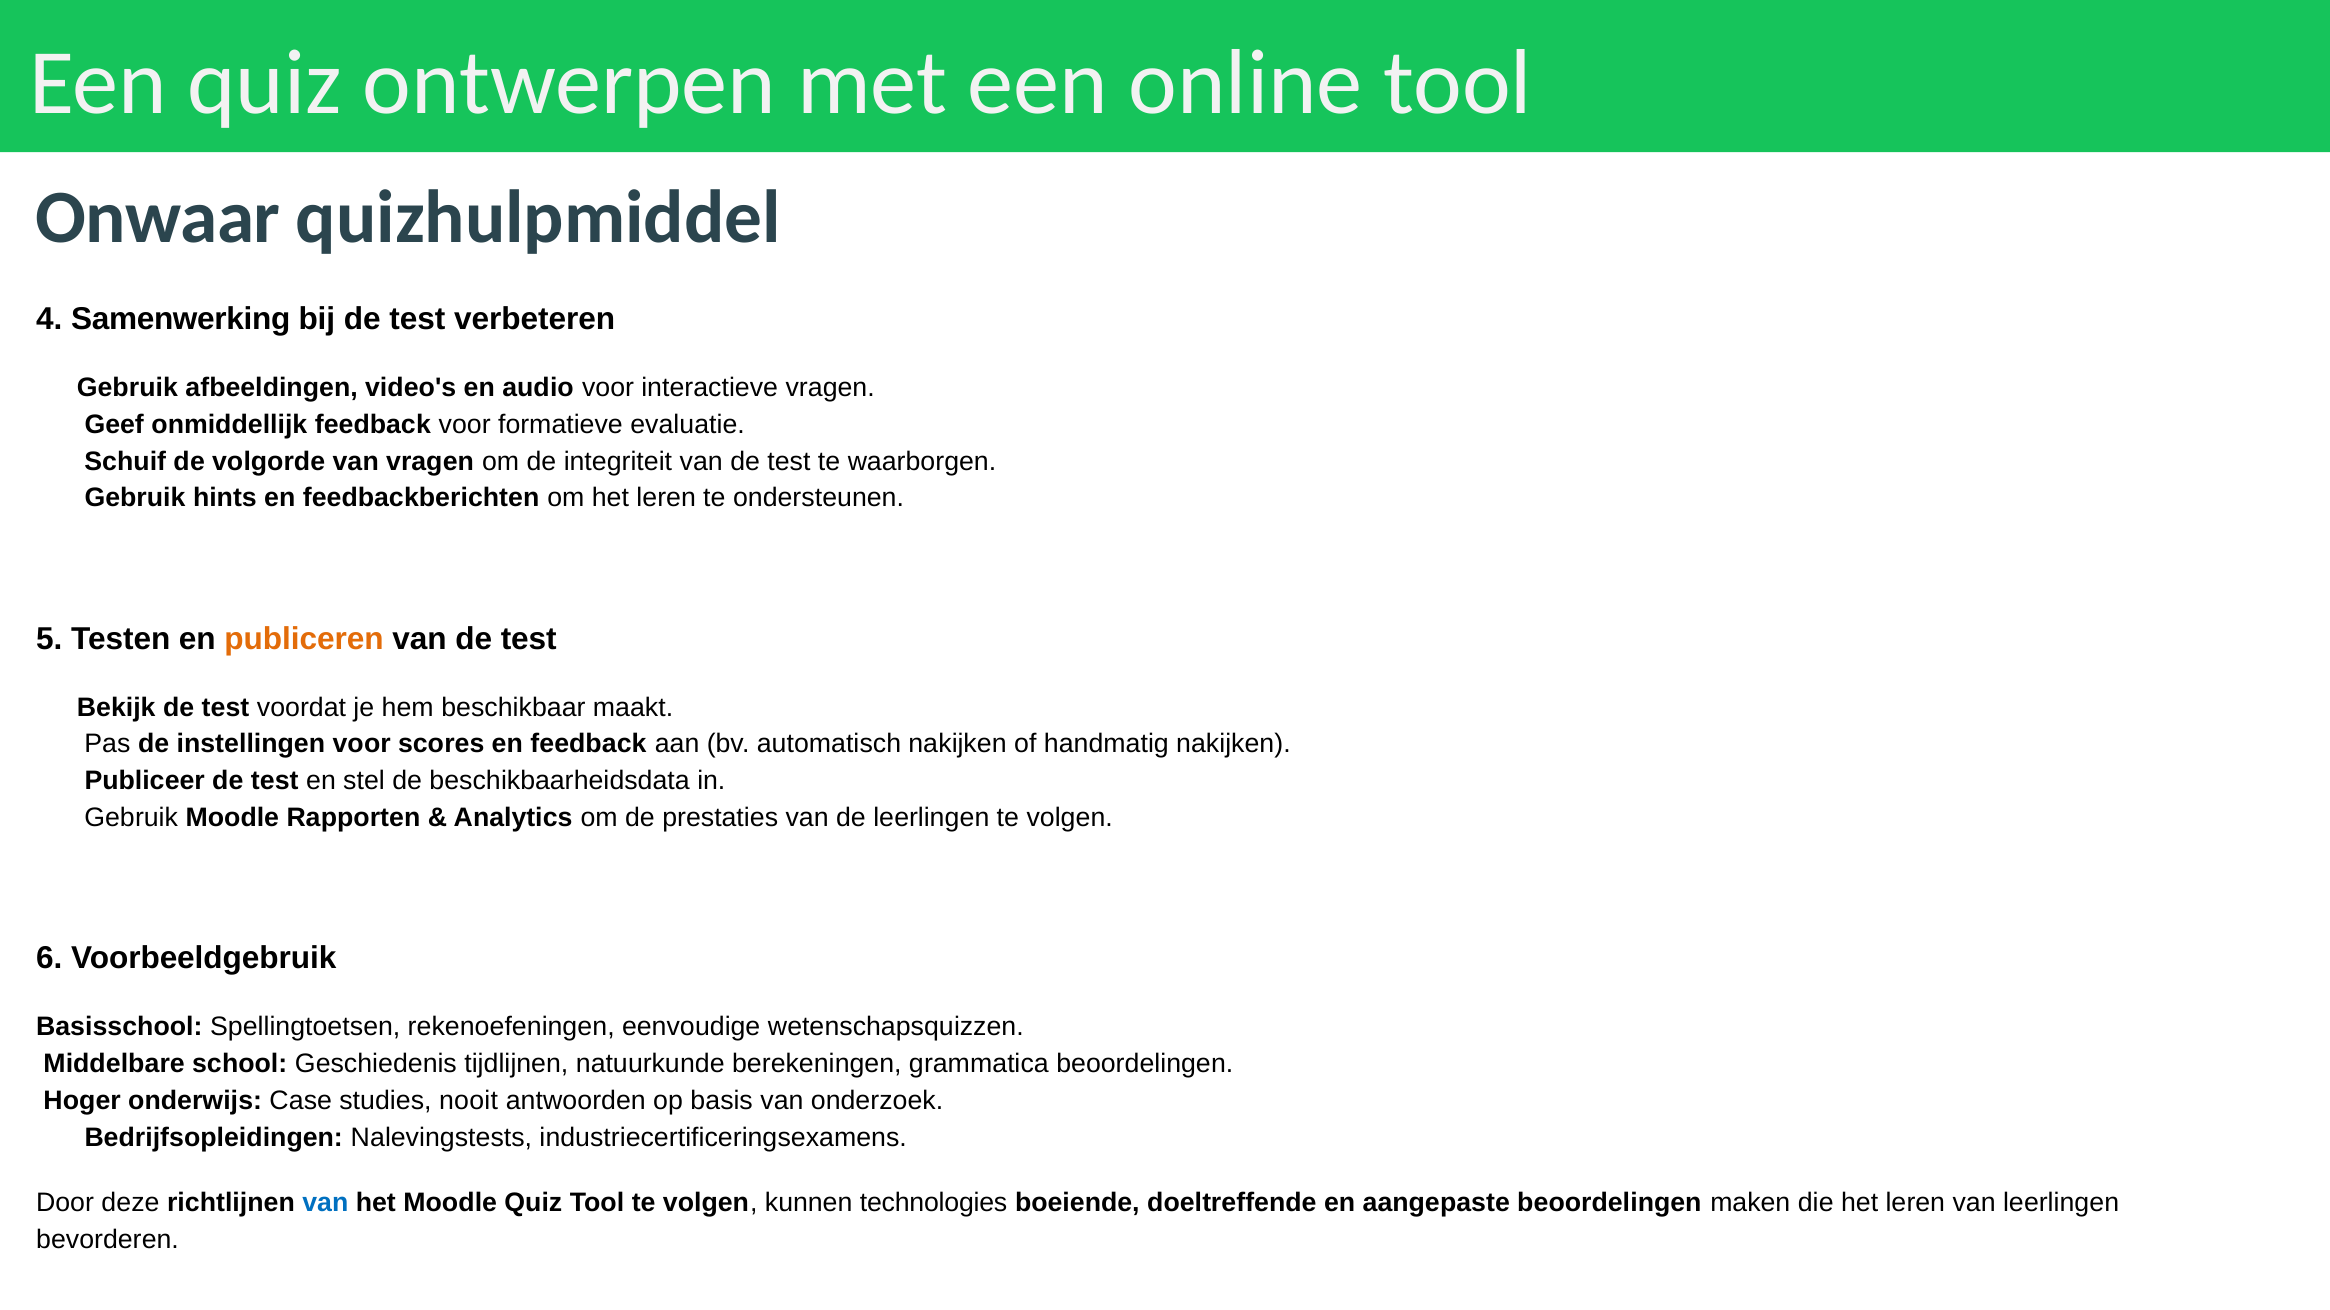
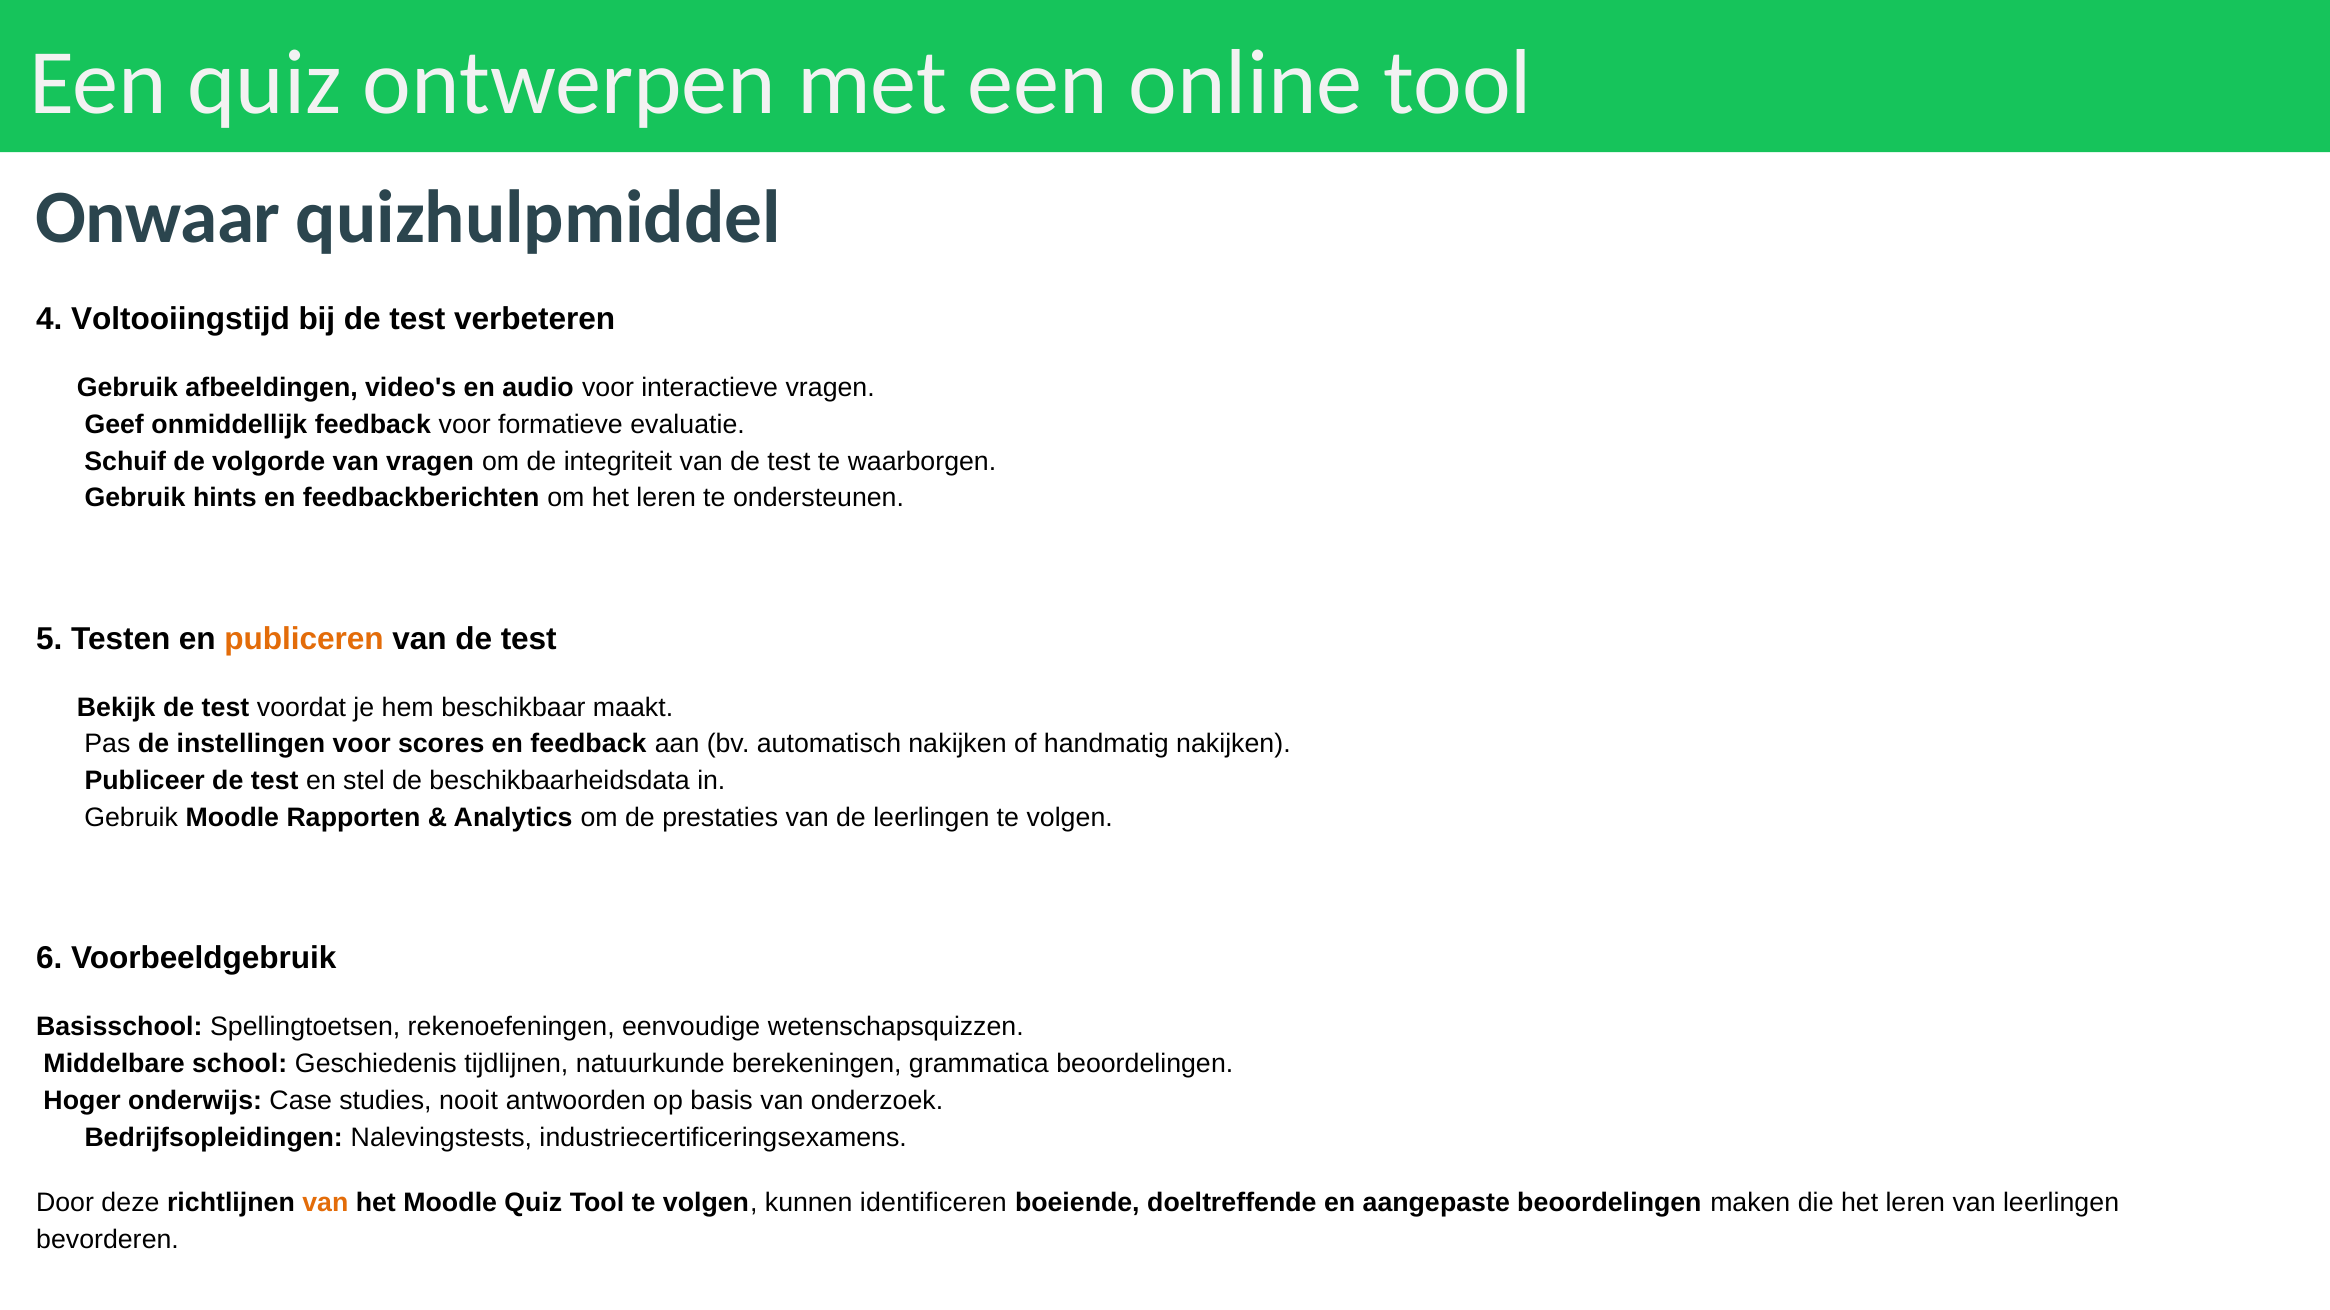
Samenwerking: Samenwerking -> Voltooiingstijd (181, 319)
van colour: blue -> orange (325, 1204)
technologies: technologies -> identificeren (933, 1204)
